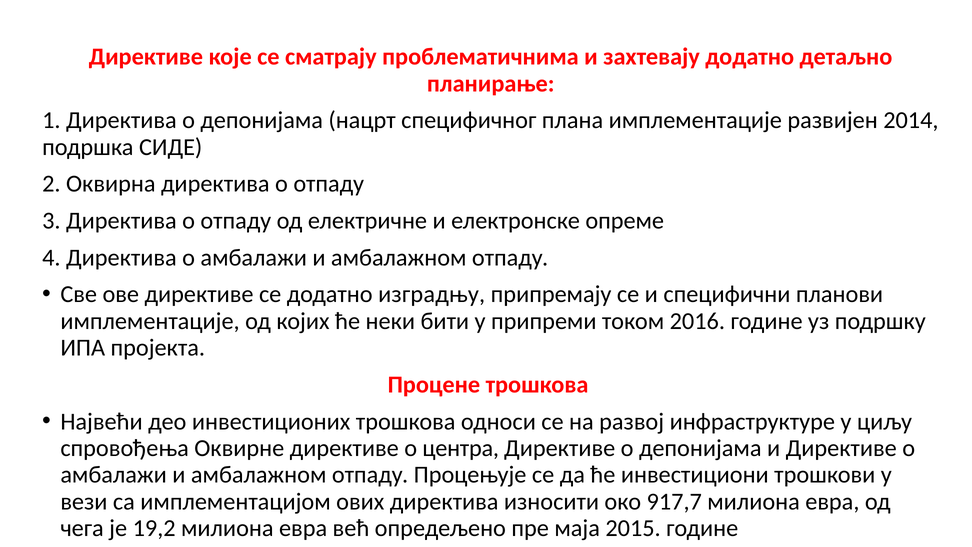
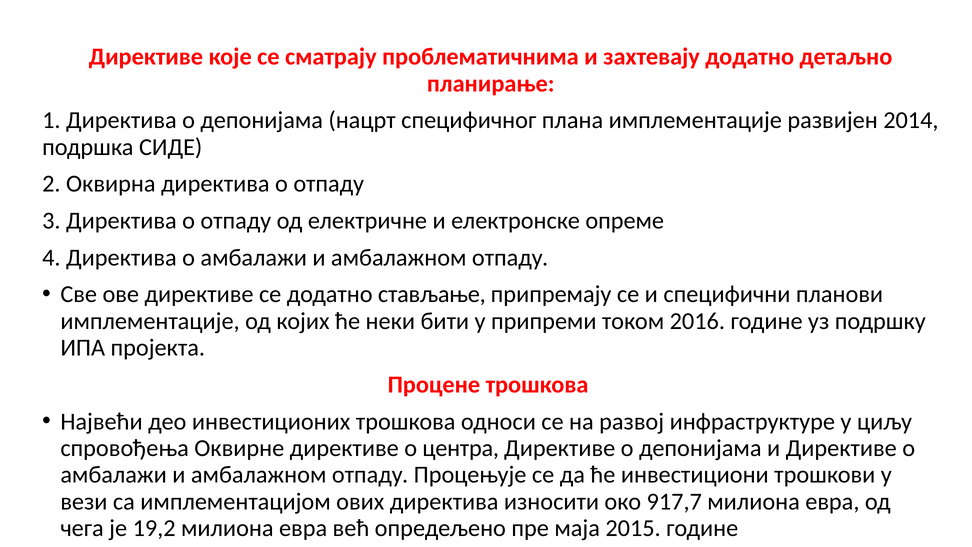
изградњу: изградњу -> стављање (432, 294)
